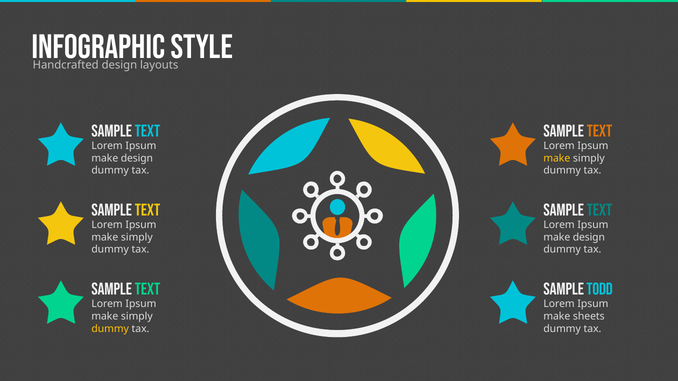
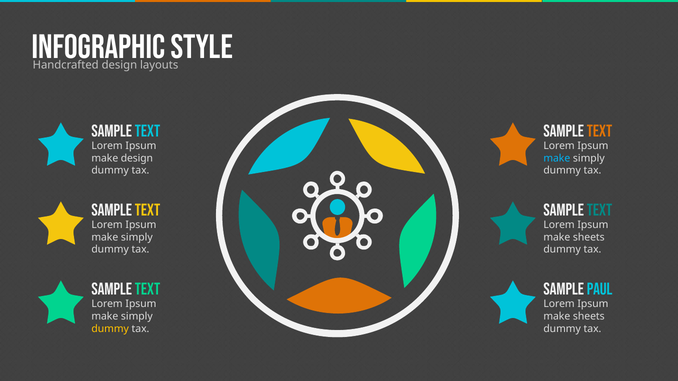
make colour: yellow -> light blue (557, 158)
design: design -> sheets (589, 237)
TODD: TODD -> PAUL (600, 290)
